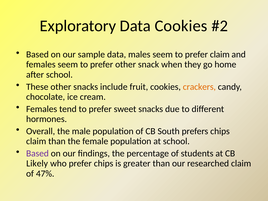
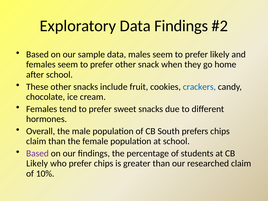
Data Cookies: Cookies -> Findings (181, 26)
prefer claim: claim -> likely (220, 54)
crackers colour: orange -> blue (199, 87)
47%: 47% -> 10% (45, 174)
